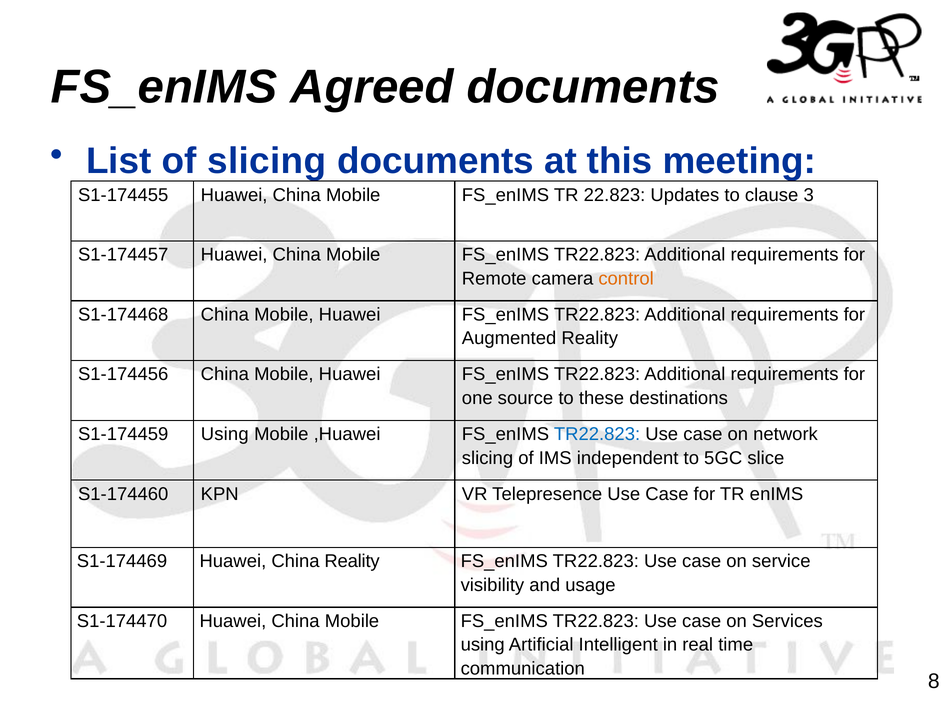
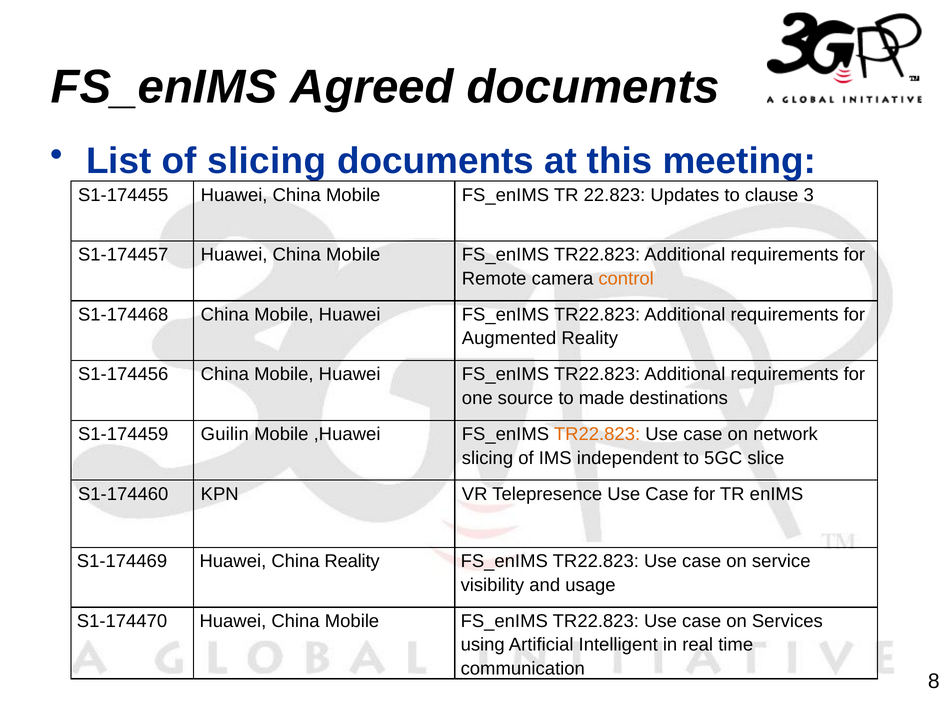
these: these -> made (602, 398)
S1-174459 Using: Using -> Guilin (225, 434)
TR22.823 colour: blue -> orange (597, 434)
